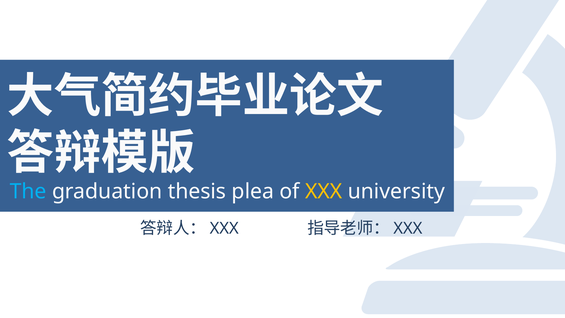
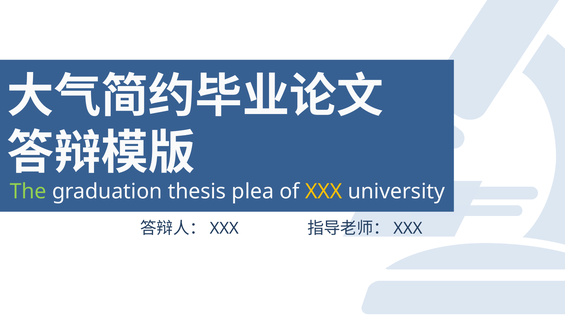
The colour: light blue -> light green (28, 191)
